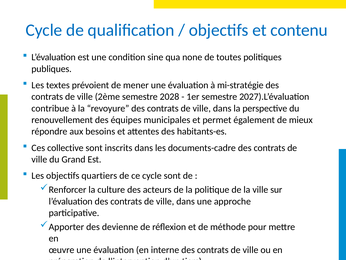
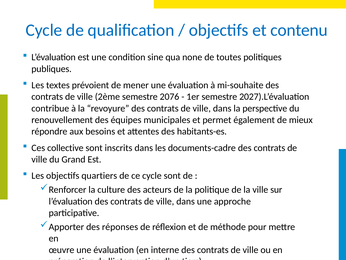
mi-stratégie: mi-stratégie -> mi-souhaite (240, 85)
2028: 2028 -> 2076 (169, 97)
devienne: devienne -> réponses (120, 226)
